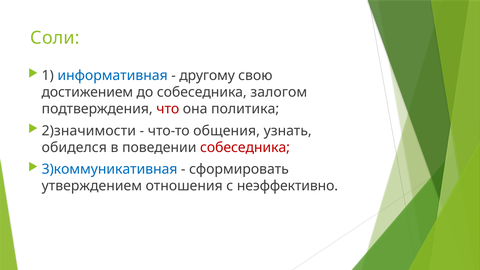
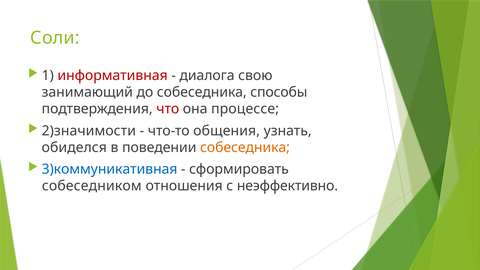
информативная colour: blue -> red (113, 75)
другому: другому -> диалога (207, 75)
достижением: достижением -> занимающий (87, 92)
залогом: залогом -> способы (279, 92)
политика: политика -> процессе (245, 109)
собеседника colour: red -> orange (245, 147)
утверждением: утверждением -> собеседником (92, 186)
